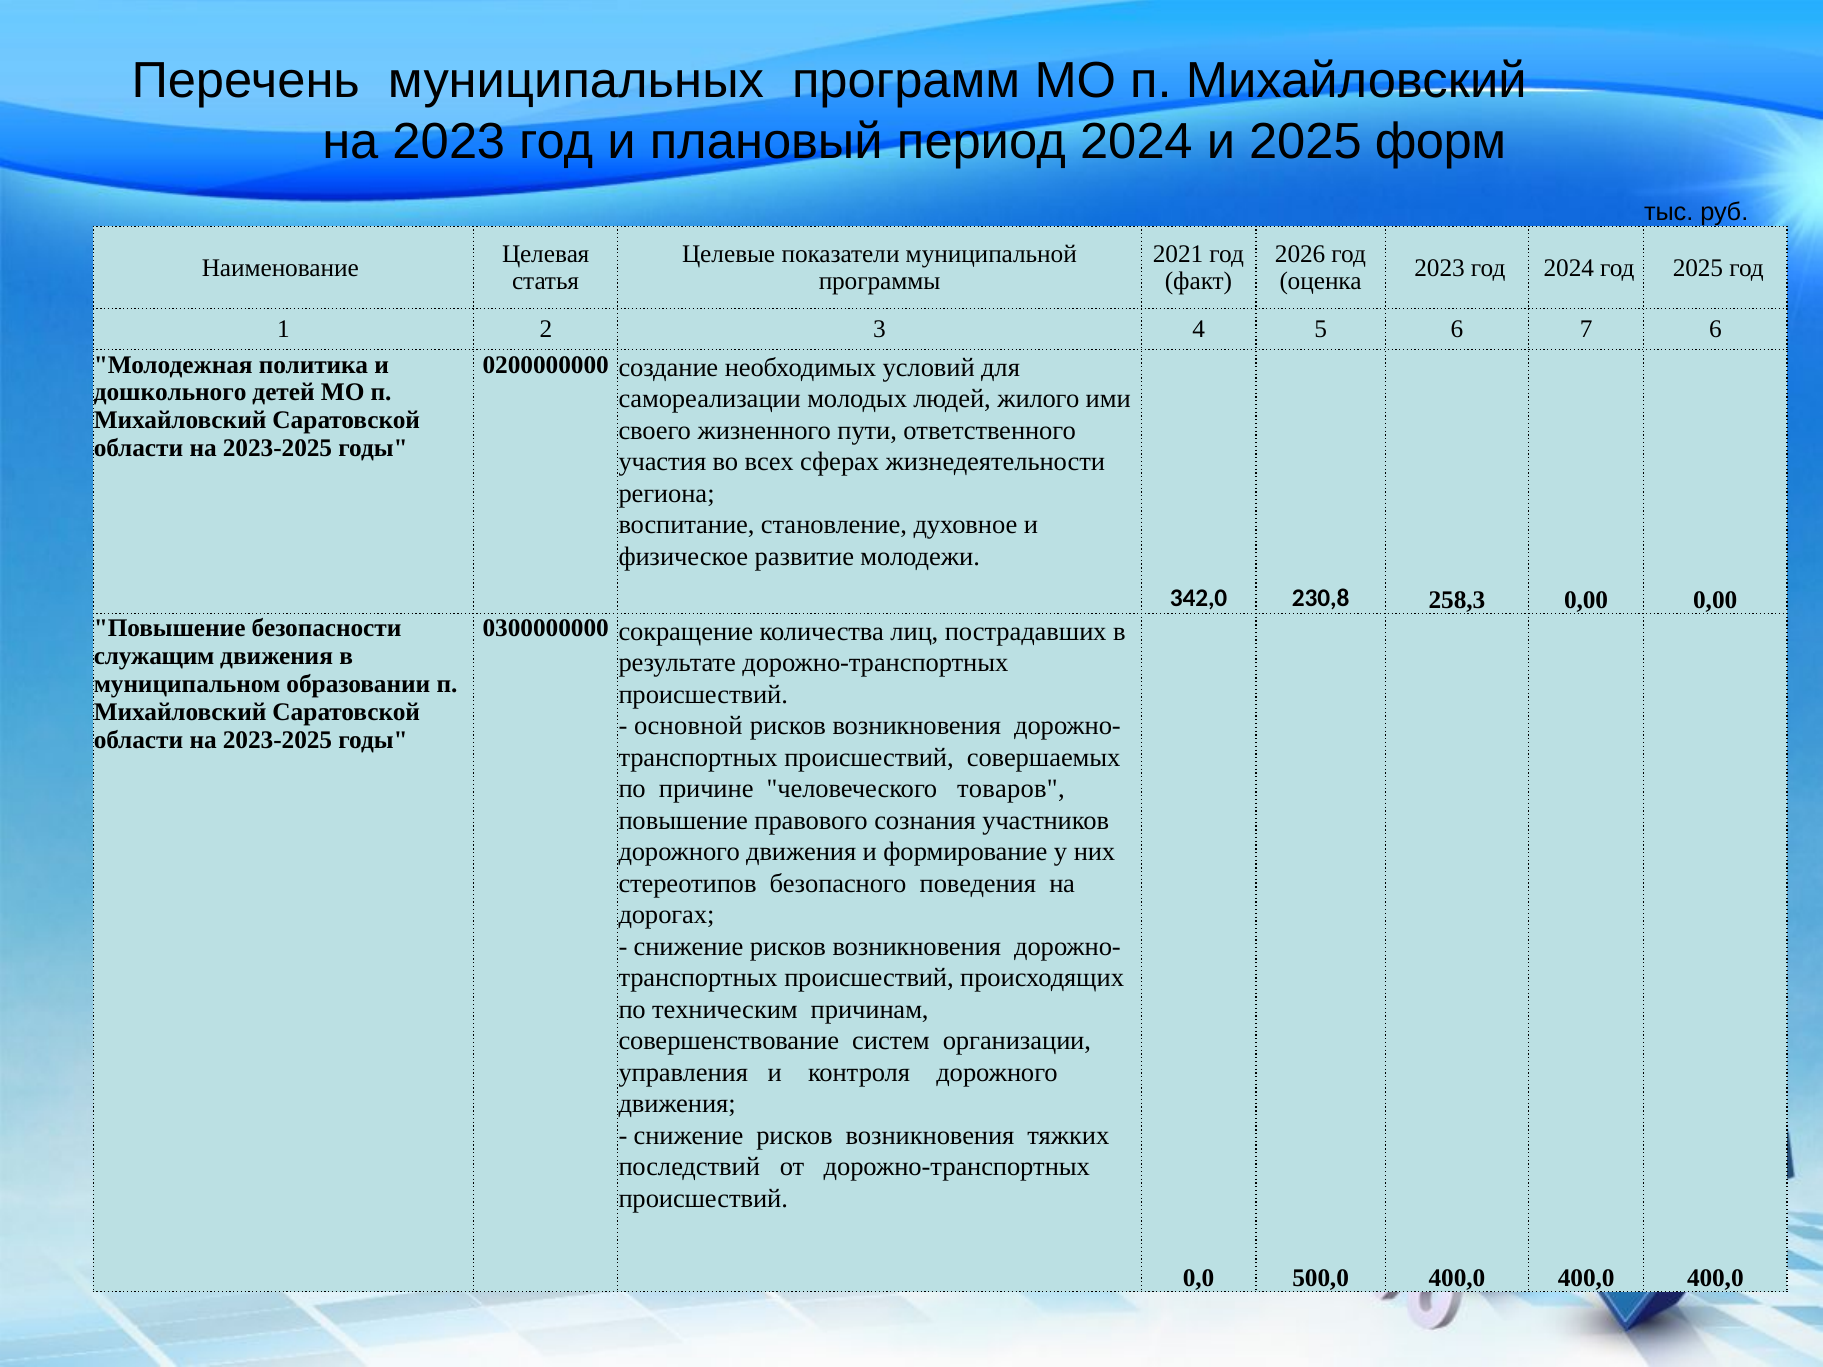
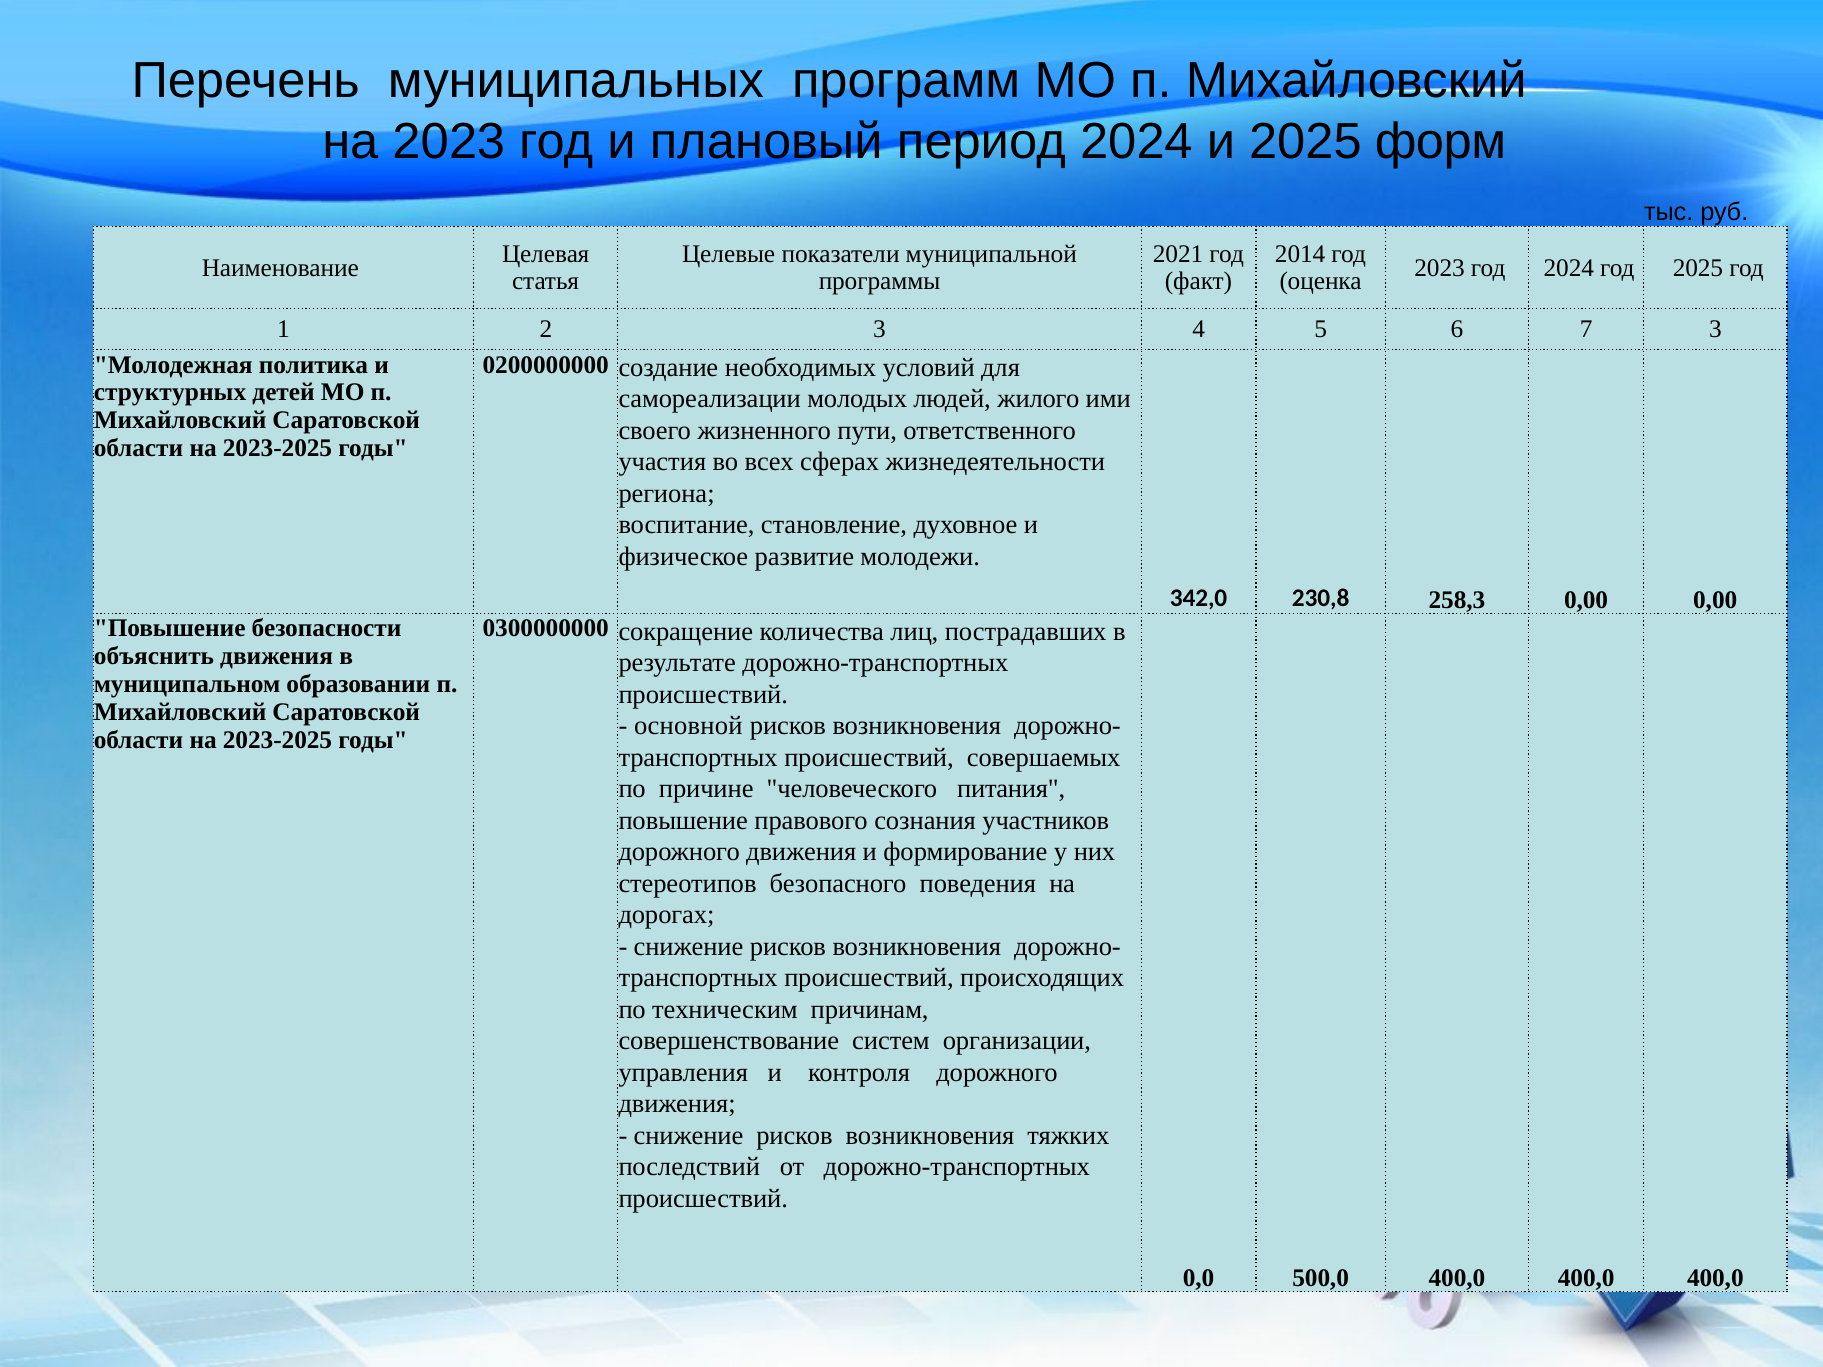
2026: 2026 -> 2014 (1300, 254)
7 6: 6 -> 3 (1715, 330)
дошкольного: дошкольного -> структурных (170, 393)
служащим: служащим -> объяснить (154, 656)
товаров: товаров -> питания (1011, 789)
